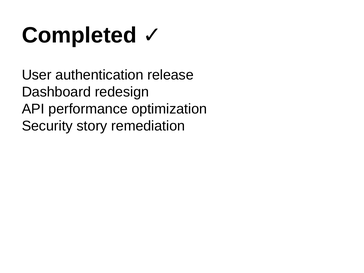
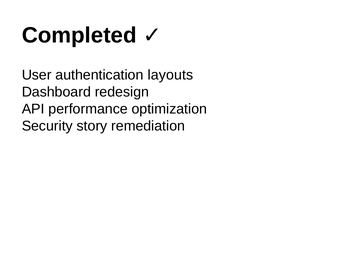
release: release -> layouts (170, 75)
